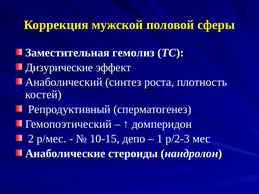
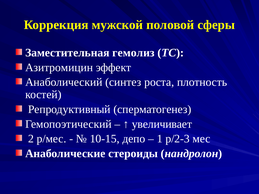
Дизурические: Дизурические -> Азитромицин (59, 68)
домперидон: домперидон -> увеличивает (162, 124)
